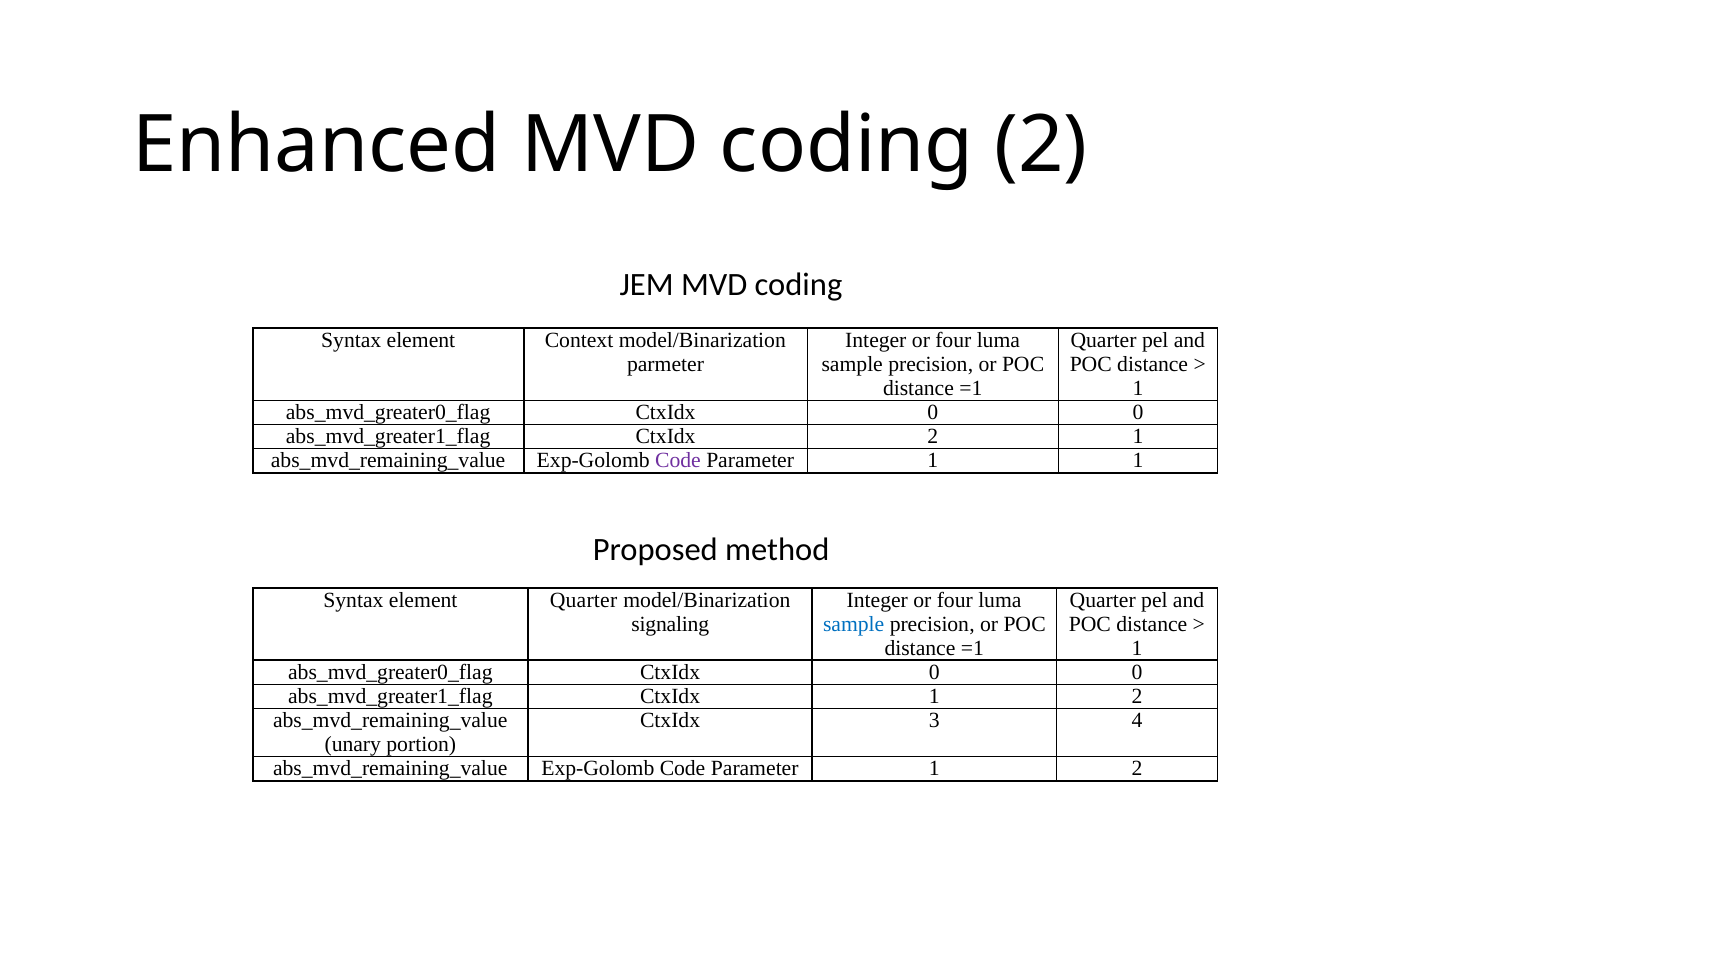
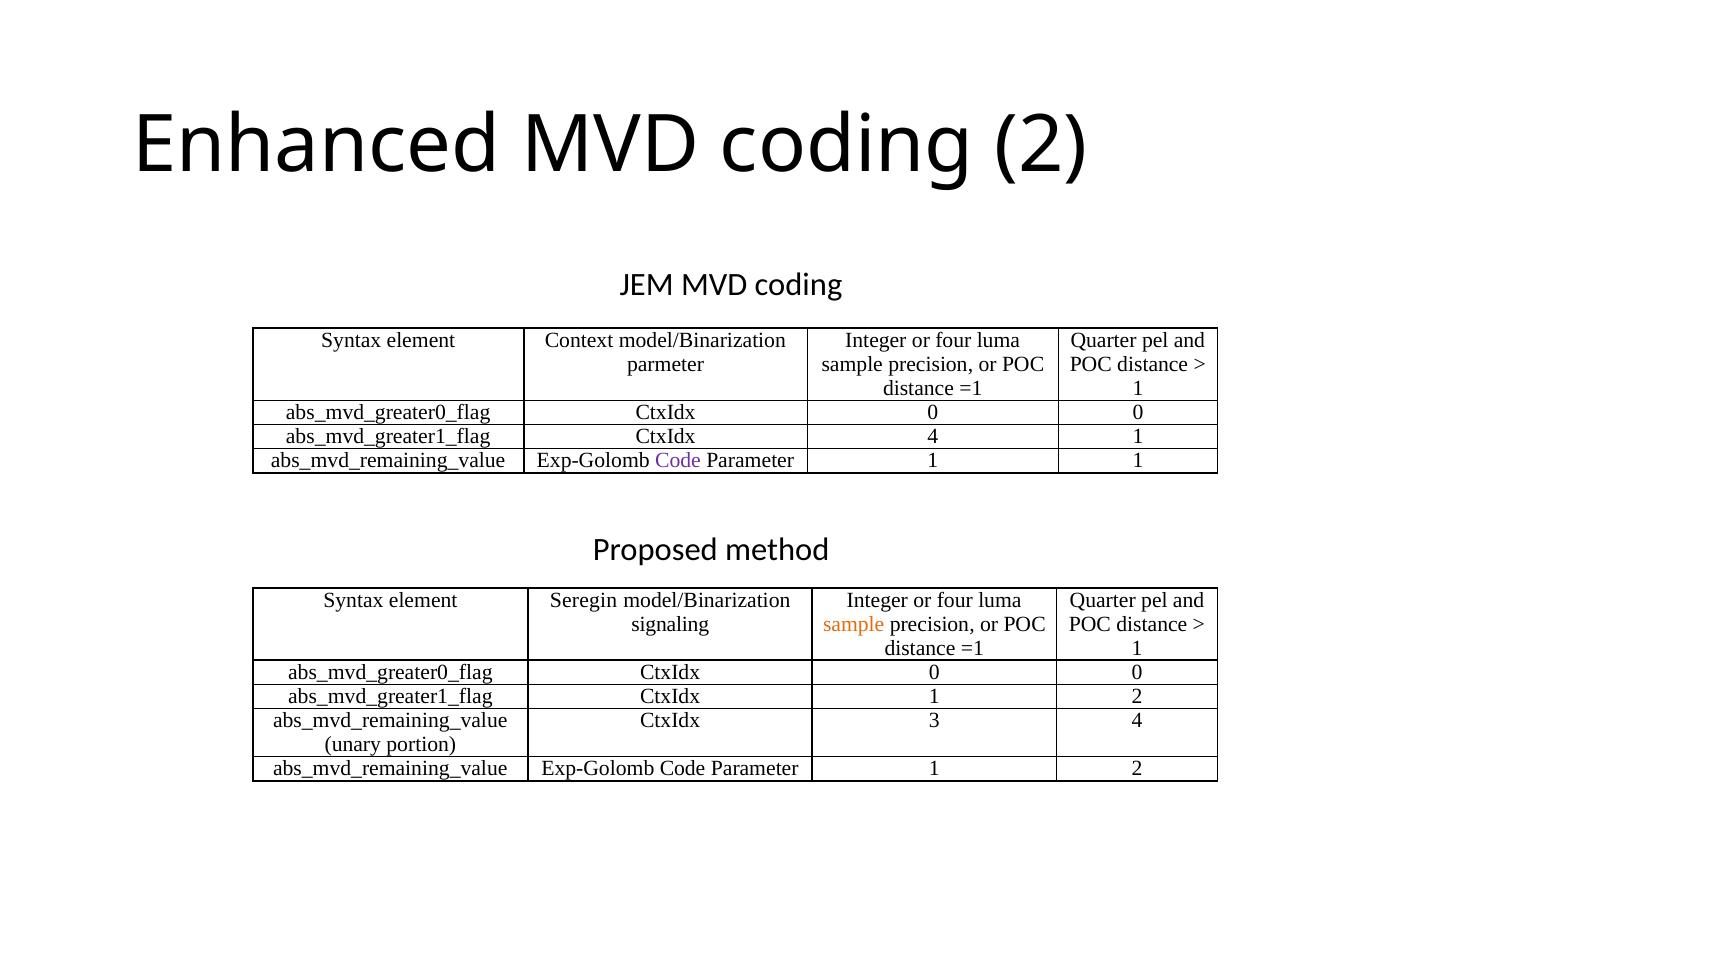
CtxIdx 2: 2 -> 4 (933, 437)
element Quarter: Quarter -> Seregin (584, 600)
sample colour: blue -> orange (854, 624)
